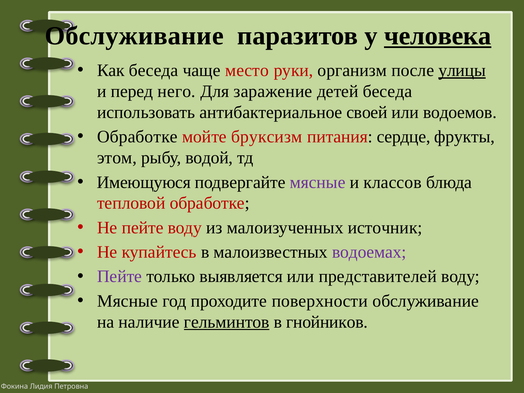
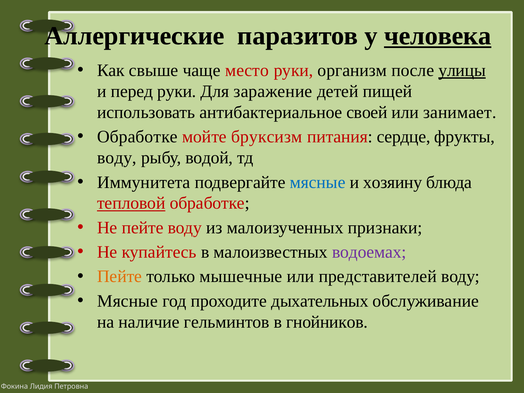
Обслуживание: Обслуживание -> Аллергические (134, 36)
Как беседа: беседа -> свыше (154, 70)
перед него: него -> руки (177, 91)
детей беседа: беседа -> пищей (387, 91)
водоемов: водоемов -> занимает (460, 112)
этом: этом -> воду (117, 158)
Имеющуюся: Имеющуюся -> Иммунитета (144, 182)
мясные colour: purple -> blue (318, 182)
классов: классов -> хозяину (393, 182)
тепловой underline: none -> present (131, 203)
источник: источник -> признаки (385, 228)
Пейте colour: purple -> orange (120, 277)
выявляется: выявляется -> мышечные (241, 277)
поверхности: поверхности -> дыхательных (320, 301)
гельминтов underline: present -> none (227, 322)
